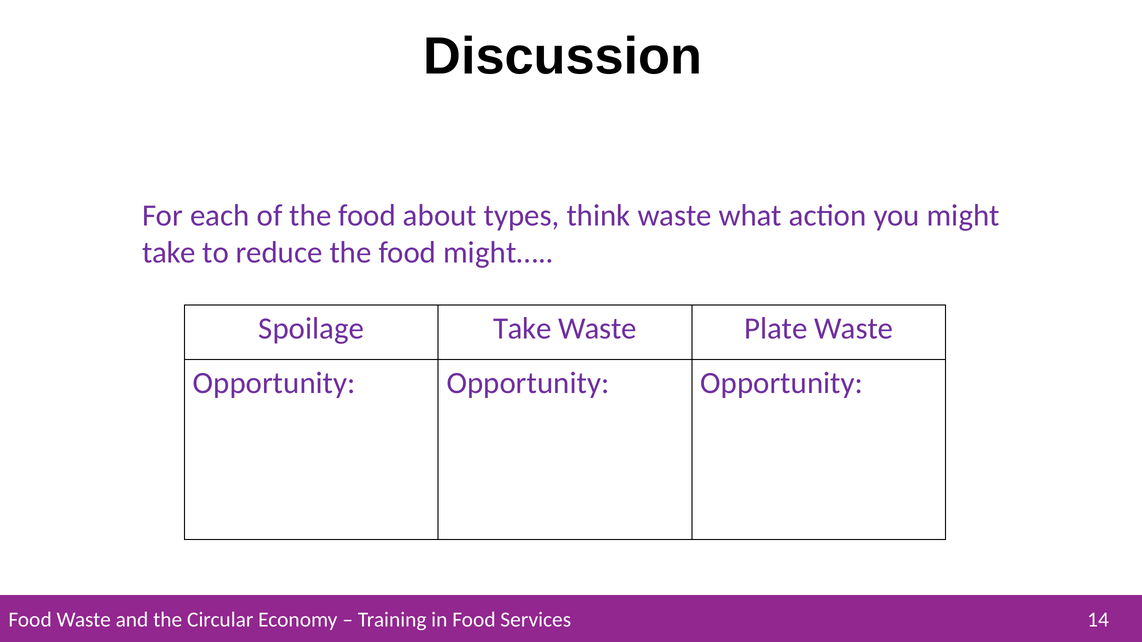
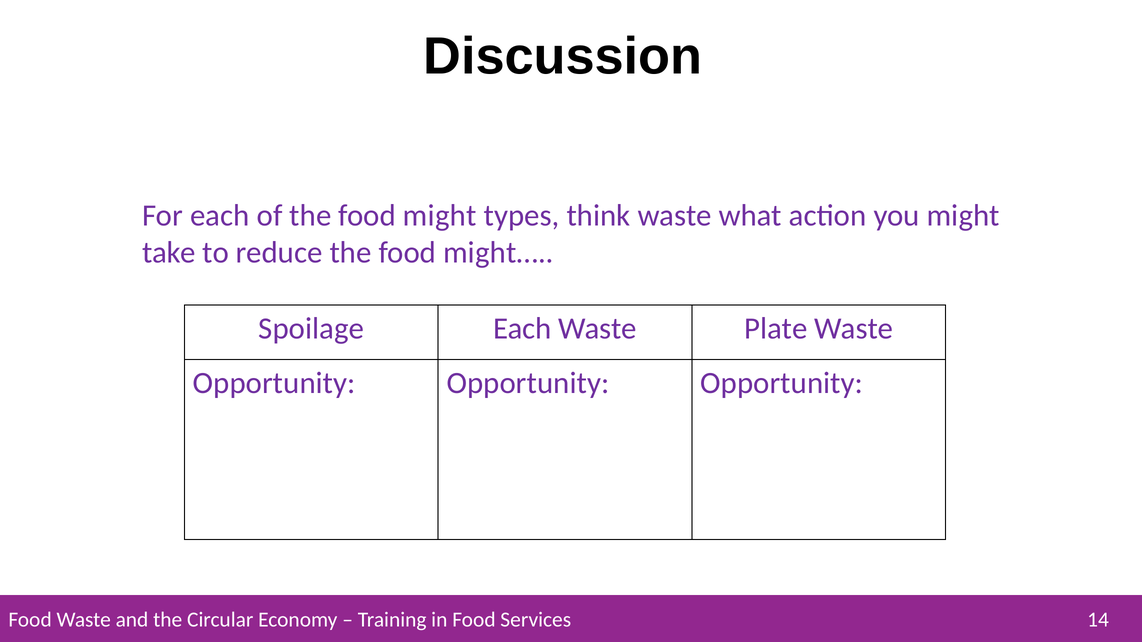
food about: about -> might (440, 216)
Spoilage Take: Take -> Each (522, 329)
